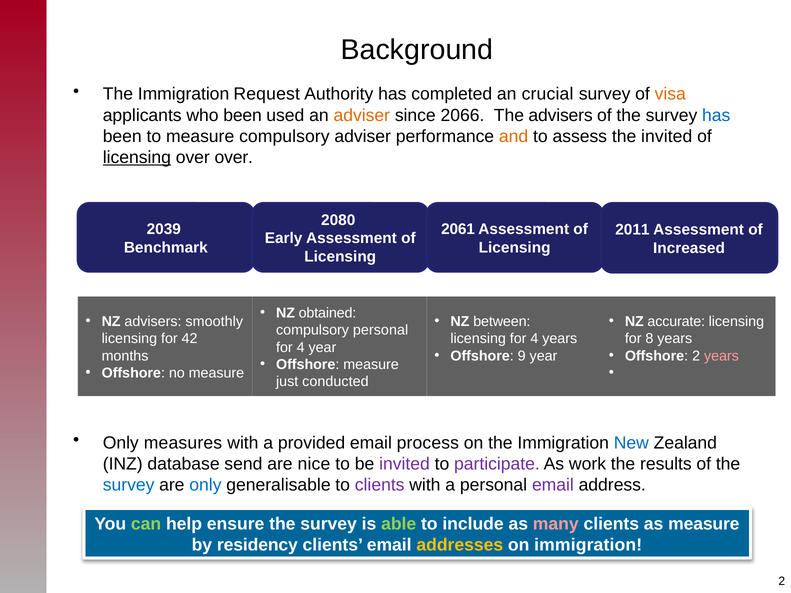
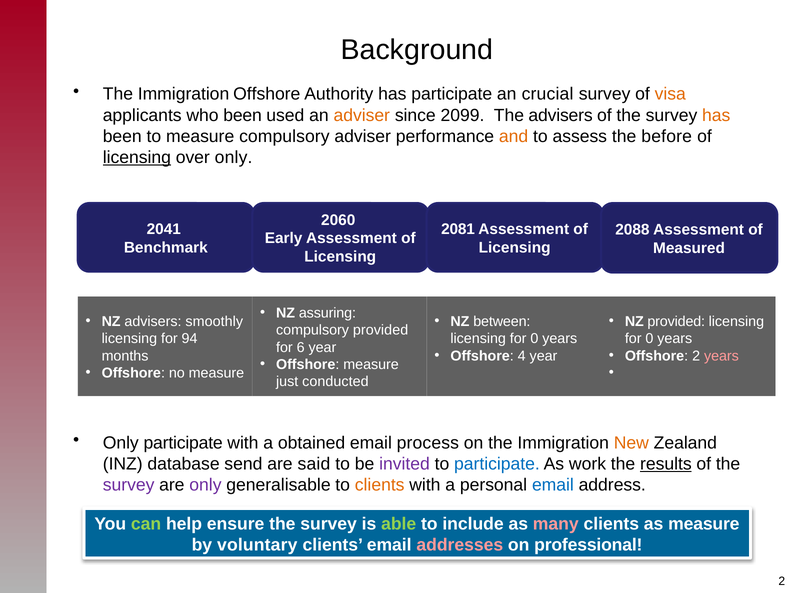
Immigration Request: Request -> Offshore (267, 94)
has completed: completed -> participate (452, 94)
2066: 2066 -> 2099 (463, 115)
has colour: blue -> orange (716, 115)
the invited: invited -> before (667, 136)
over over: over -> only (234, 157)
2080: 2080 -> 2060 (338, 220)
2039: 2039 -> 2041 (164, 229)
2061: 2061 -> 2081 (458, 229)
2011: 2011 -> 2088 (632, 230)
Increased: Increased -> Measured (689, 248)
obtained: obtained -> assuring (327, 313)
NZ accurate: accurate -> provided (676, 322)
compulsory personal: personal -> provided (381, 330)
42: 42 -> 94 (190, 339)
4: 4 -> 0 (534, 339)
8: 8 -> 0 (649, 339)
4: 4 -> 6 (301, 347)
9: 9 -> 4 (522, 356)
Only measures: measures -> participate (183, 443)
provided: provided -> obtained (312, 443)
New colour: blue -> orange (631, 443)
nice: nice -> said (314, 464)
participate colour: purple -> blue (497, 464)
results underline: none -> present (666, 464)
survey colour: blue -> purple (129, 485)
only colour: blue -> purple (205, 485)
clients colour: purple -> orange (380, 485)
email colour: purple -> blue (553, 485)
residency: residency -> voluntary (257, 545)
addresses colour: yellow -> pink (460, 545)
on immigration: immigration -> professional (588, 545)
